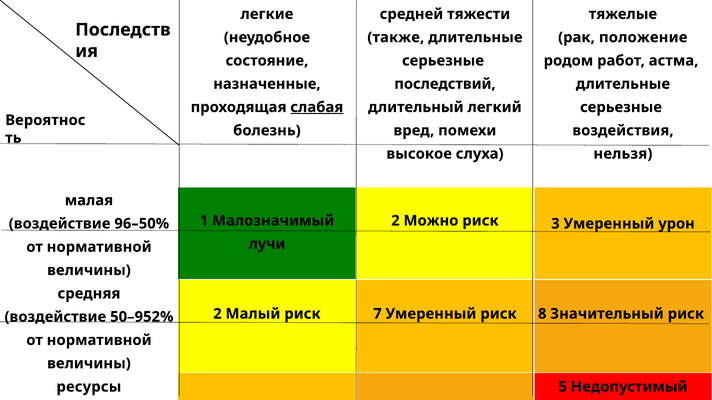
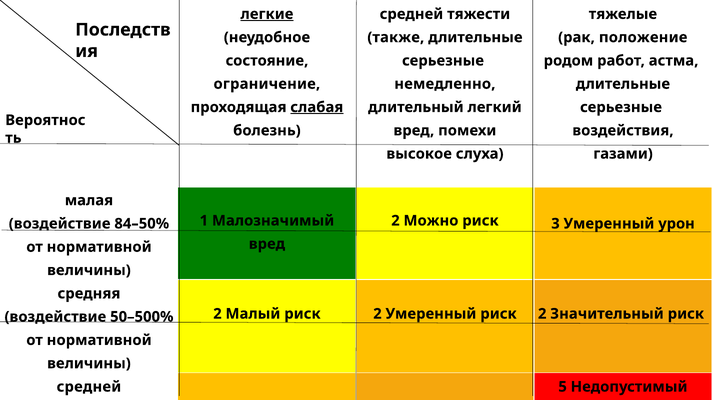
легкие underline: none -> present (267, 14)
назначенные: назначенные -> ограничение (267, 84)
последствий: последствий -> немедленно (445, 84)
нельзя: нельзя -> газами (623, 154)
96–50%: 96–50% -> 84–50% (142, 224)
лучи: лучи -> вред (267, 244)
Малый риск 7: 7 -> 2 (377, 314)
Умеренный риск 8: 8 -> 2 (542, 314)
50–952%: 50–952% -> 50–500% (142, 317)
ресурсы: ресурсы -> средней (89, 387)
